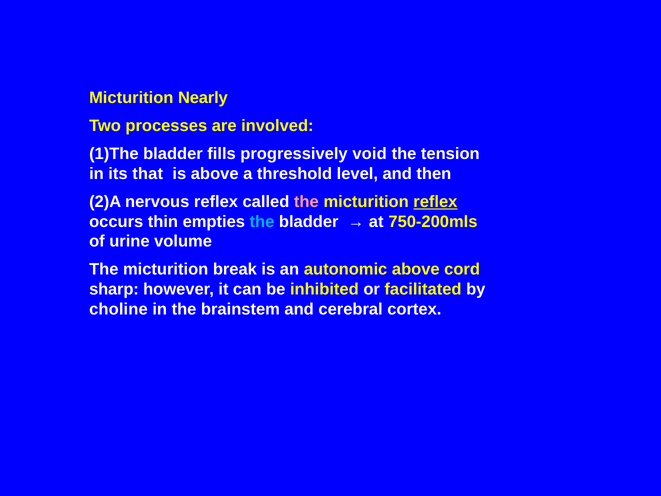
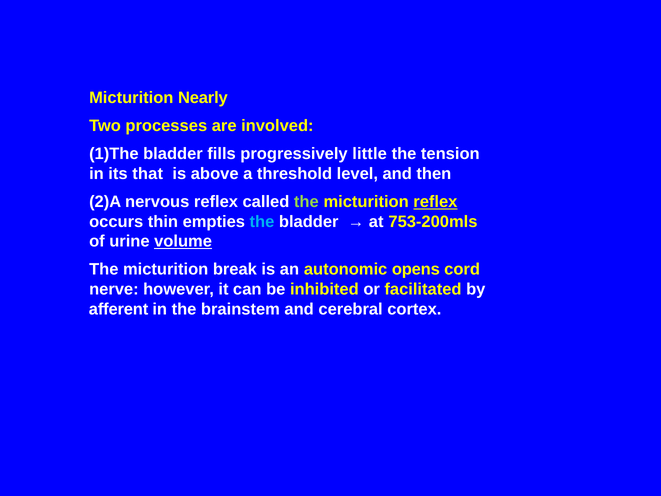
void: void -> little (370, 154)
the colour: pink -> light green (306, 202)
750-200mls: 750-200mls -> 753-200mls (433, 221)
volume underline: none -> present (183, 241)
autonomic above: above -> opens (416, 269)
sharp: sharp -> nerve (114, 289)
choline: choline -> afferent (119, 309)
